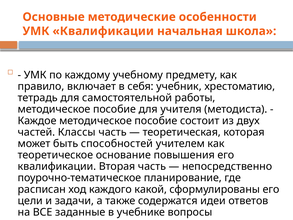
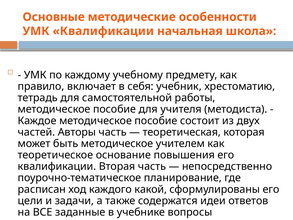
Классы: Классы -> Авторы (77, 132)
быть способностей: способностей -> методическое (117, 143)
